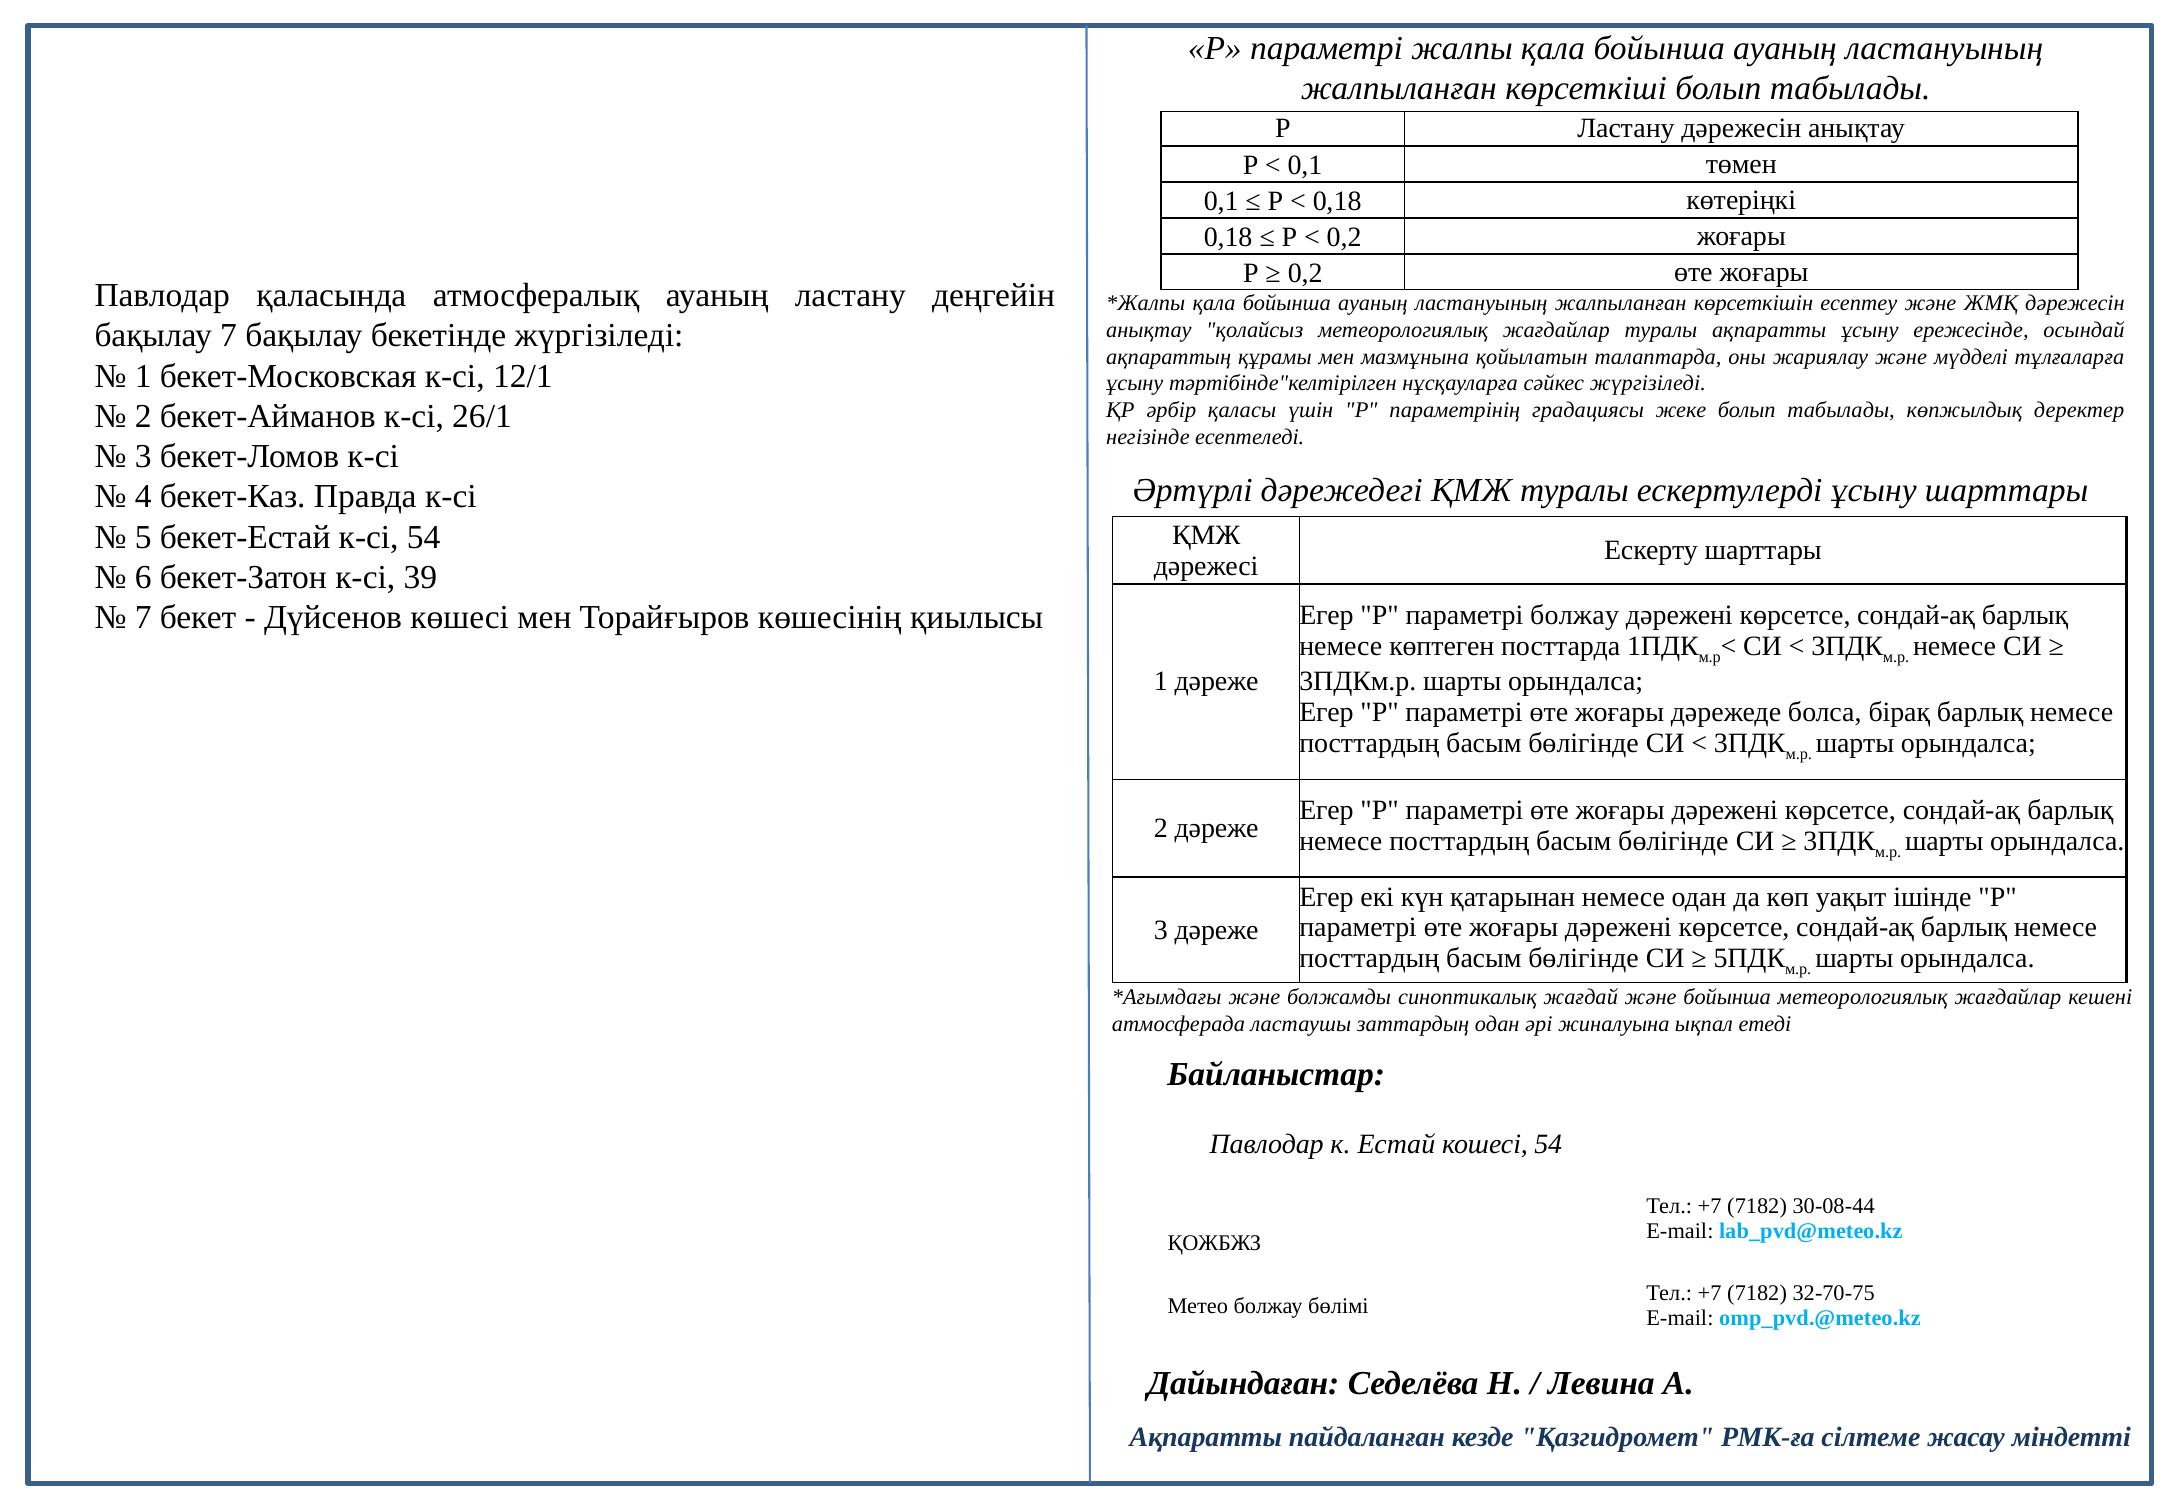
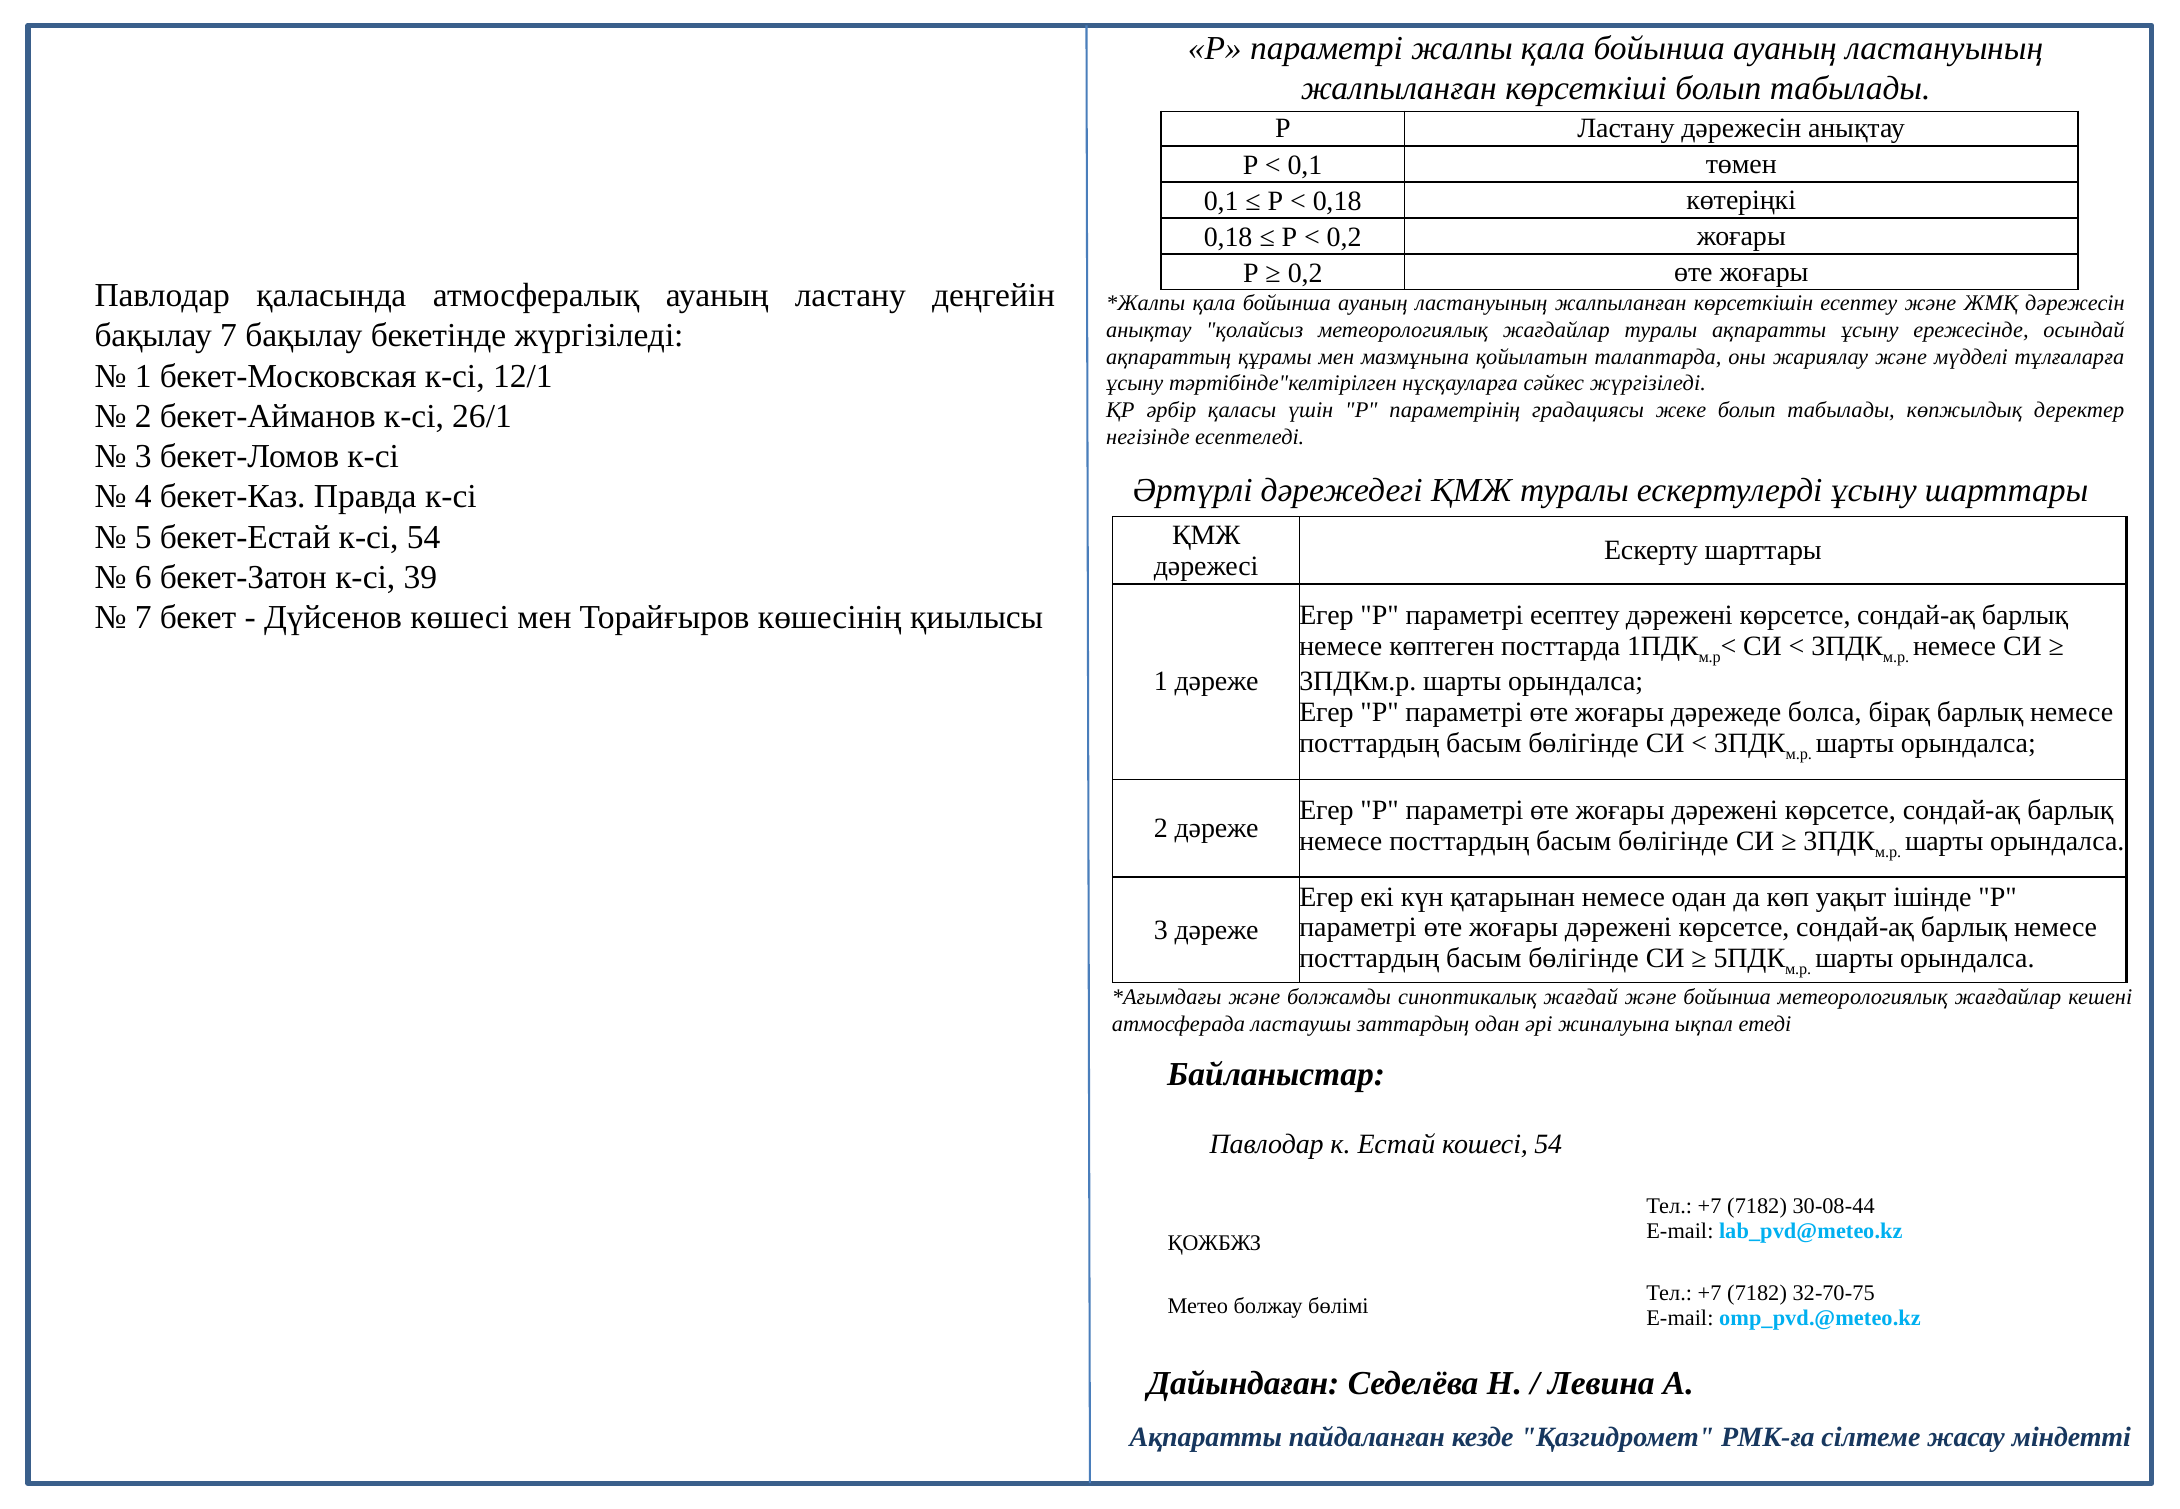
параметрі болжау: болжау -> есептеу (1575, 616)
